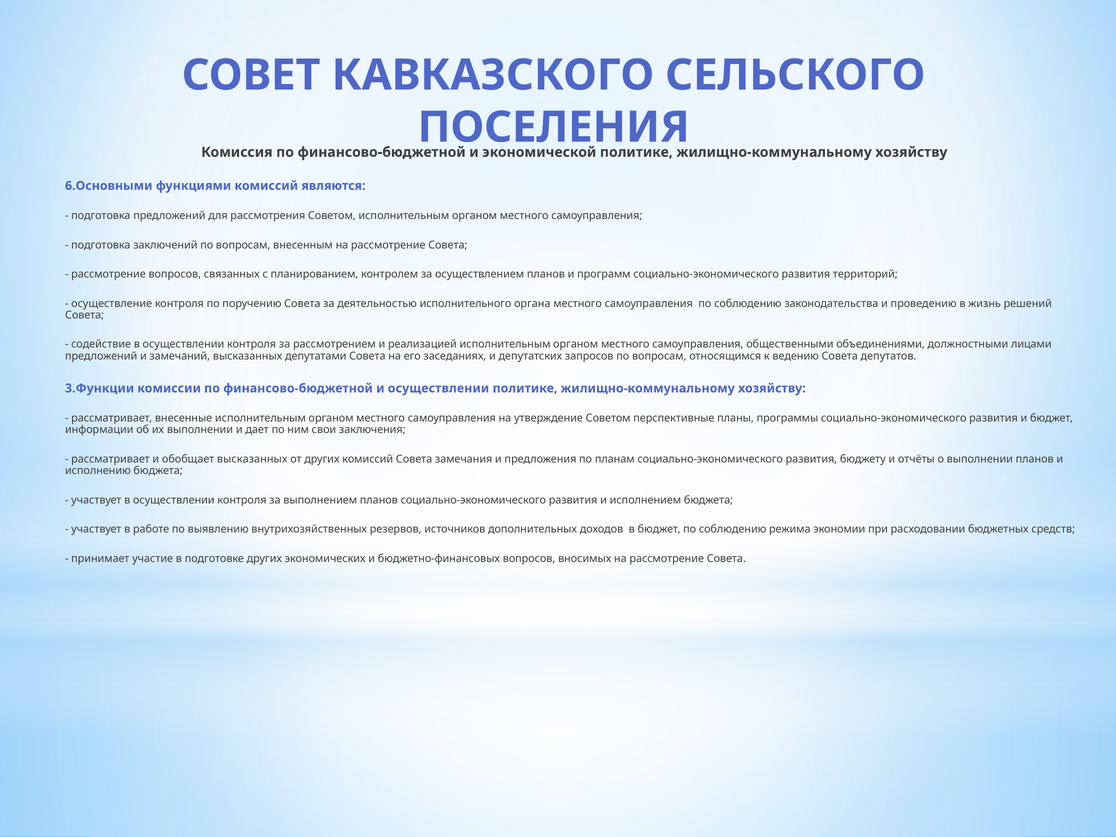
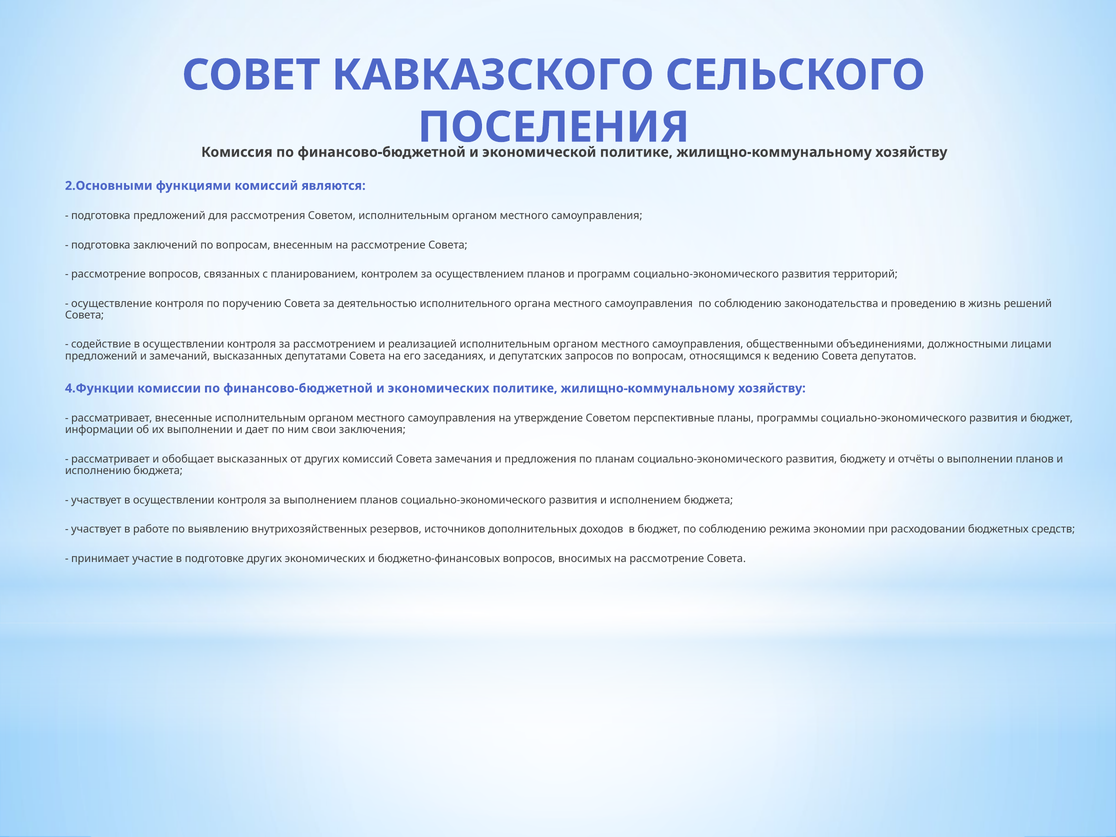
6.Основными: 6.Основными -> 2.Основными (109, 186)
3.Функции: 3.Функции -> 4.Функции (100, 388)
и осуществлении: осуществлении -> экономических (439, 388)
